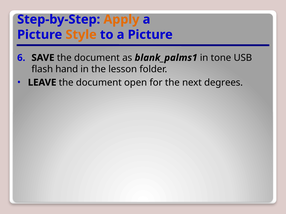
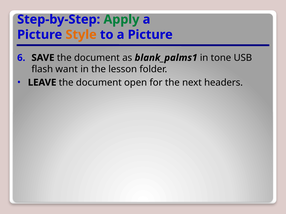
Apply colour: orange -> green (121, 19)
hand: hand -> want (67, 69)
degrees: degrees -> headers (224, 83)
